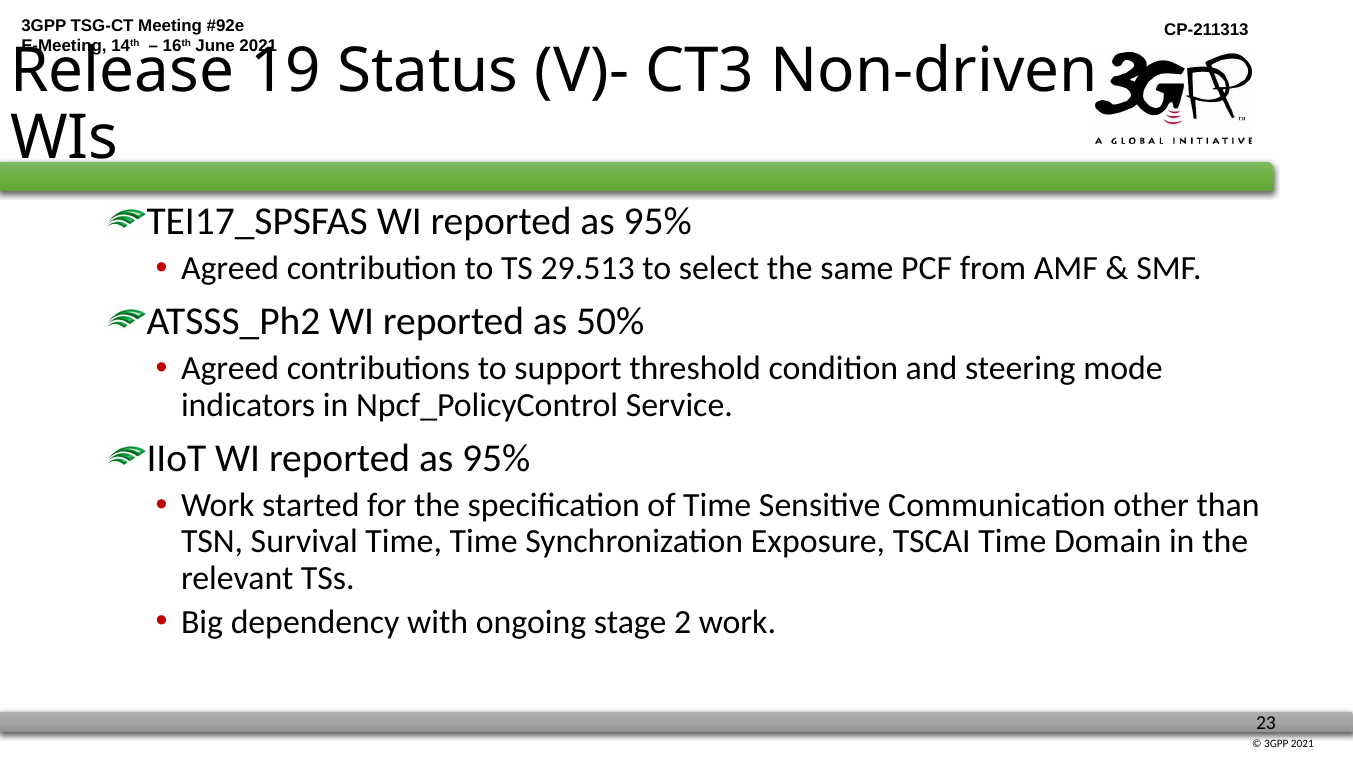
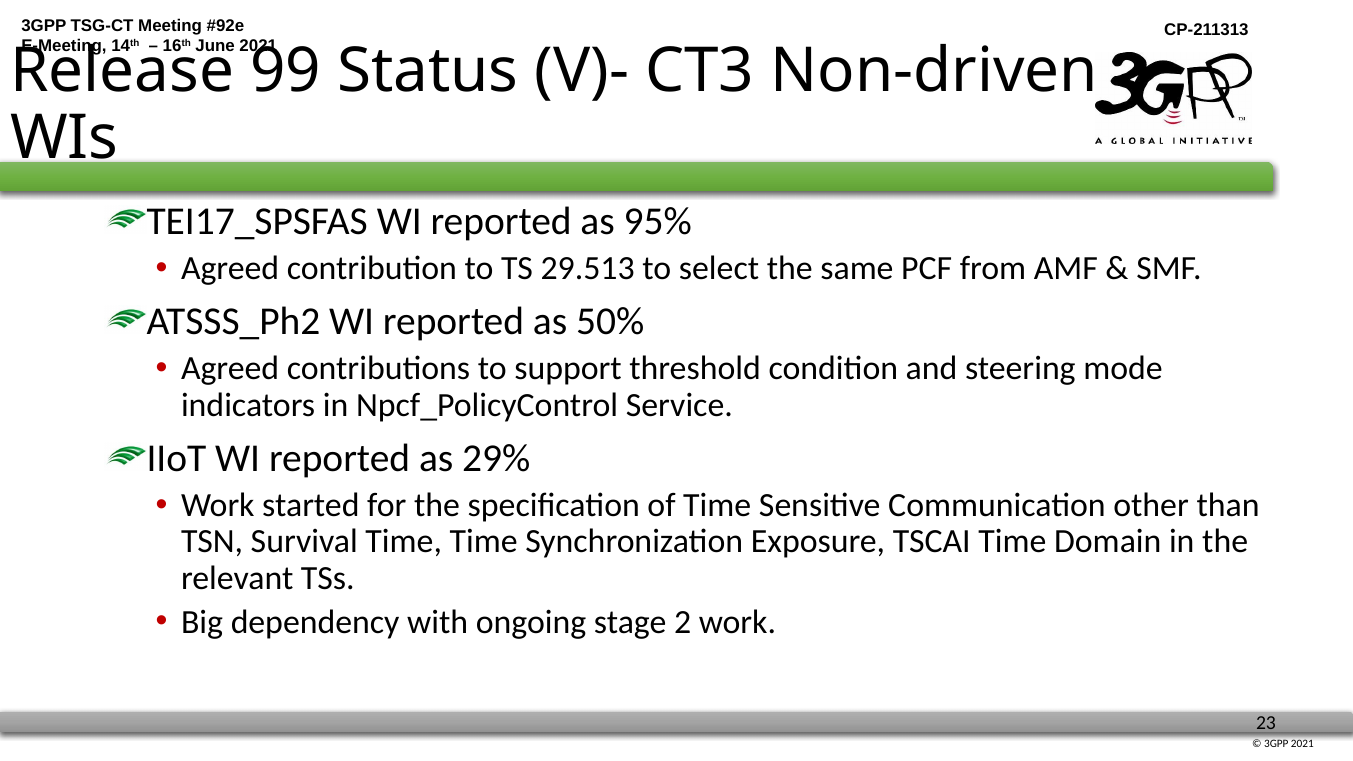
19: 19 -> 99 (286, 71)
95%: 95% -> 29% (496, 459)
